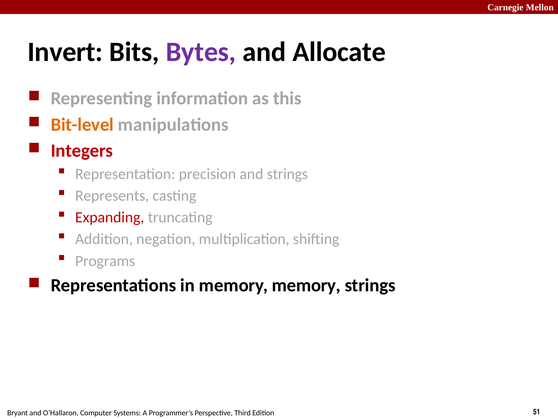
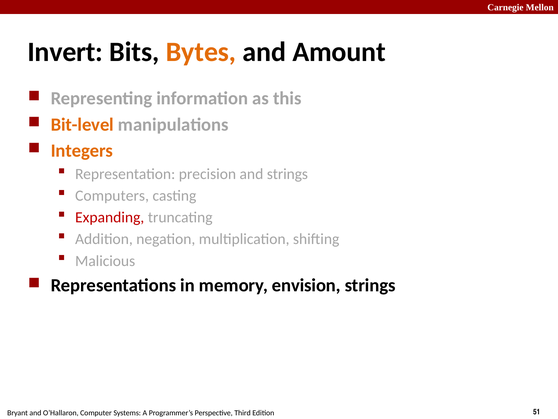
Bytes colour: purple -> orange (201, 52)
Allocate: Allocate -> Amount (339, 52)
Integers colour: red -> orange (82, 150)
Represents: Represents -> Computers (112, 195)
Programs: Programs -> Malicious (105, 261)
memory memory: memory -> envision (306, 285)
